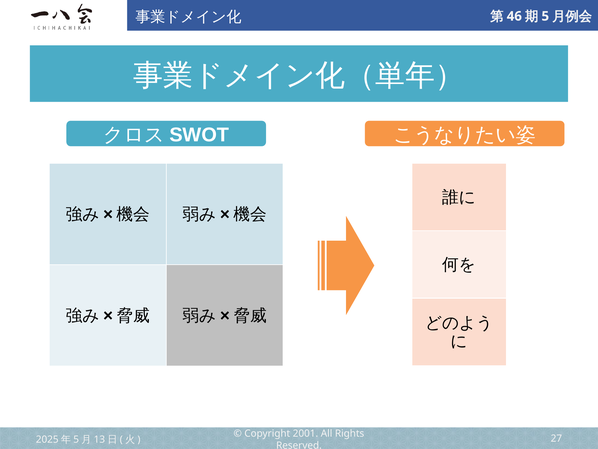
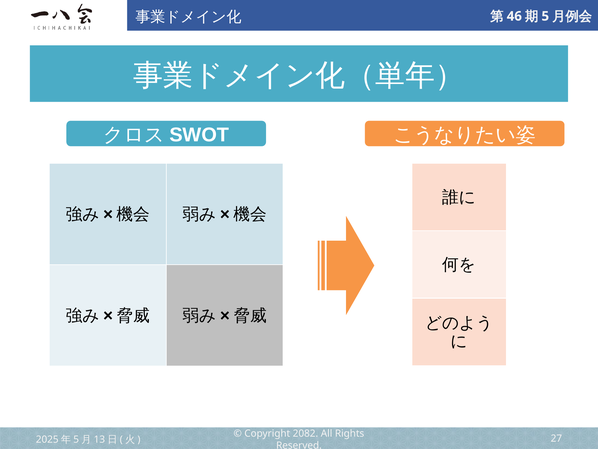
2001: 2001 -> 2082 (305, 433)
